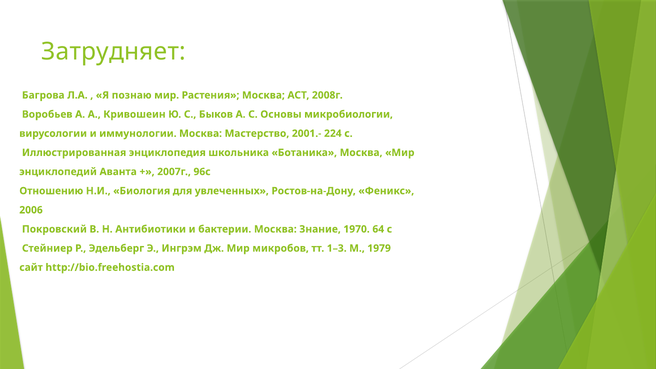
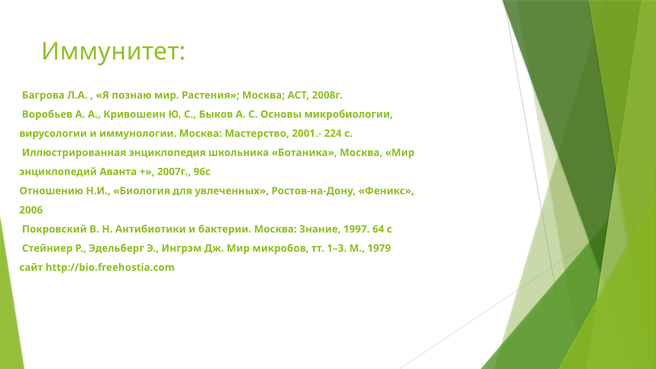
Затрудняет: Затрудняет -> Иммунитет (114, 52)
1970: 1970 -> 1997 (357, 229)
